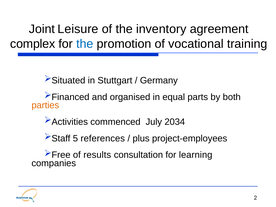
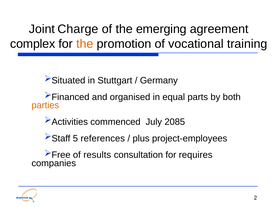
Leisure: Leisure -> Charge (78, 29)
inventory: inventory -> emerging (161, 29)
the colour: blue -> orange (85, 44)
2034: 2034 -> 2085 (175, 122)
learning: learning -> requires (196, 155)
